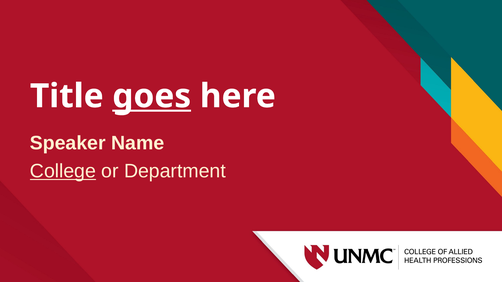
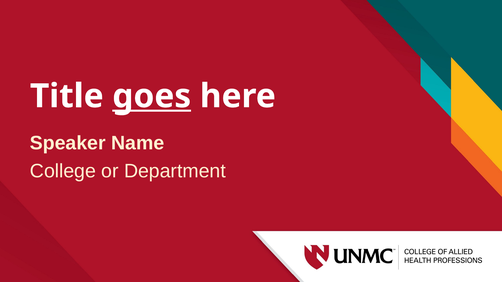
College underline: present -> none (63, 171)
